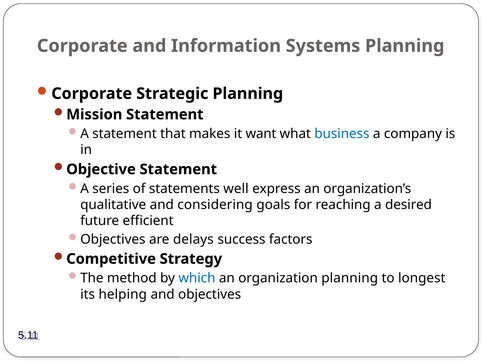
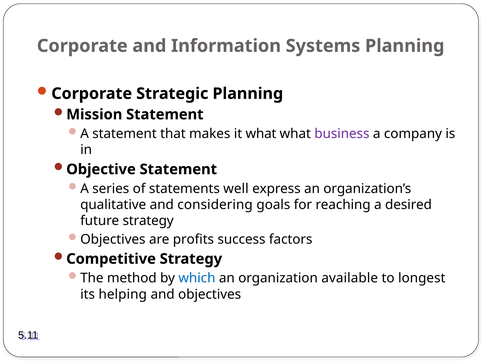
it want: want -> what (261, 134)
business colour: blue -> purple (342, 134)
future efficient: efficient -> strategy (148, 221)
delays: delays -> profits (193, 239)
organization planning: planning -> available (350, 278)
